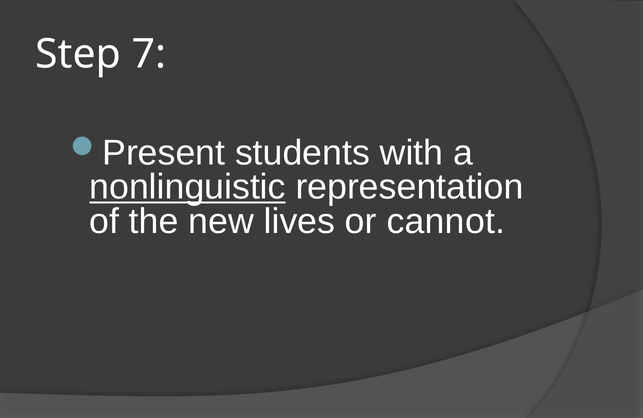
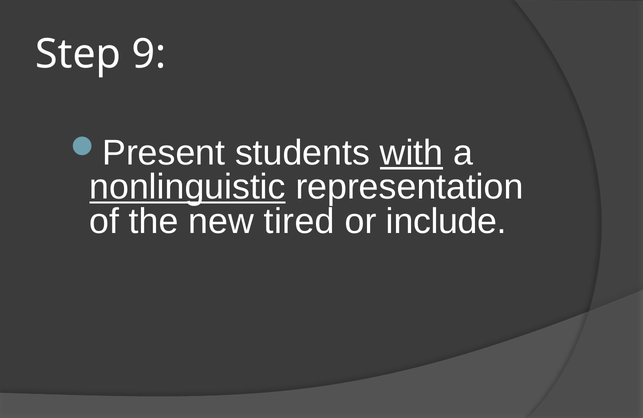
7: 7 -> 9 (149, 54)
with underline: none -> present (411, 153)
lives: lives -> tired (299, 221)
cannot: cannot -> include (446, 221)
